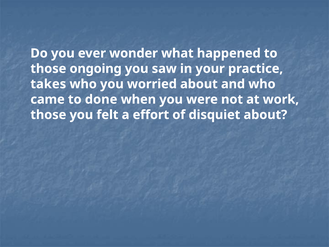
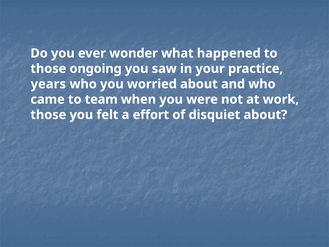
takes: takes -> years (48, 84)
done: done -> team (101, 99)
